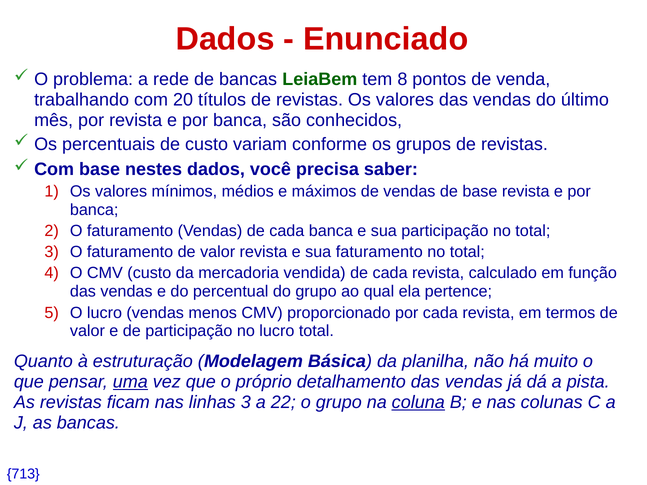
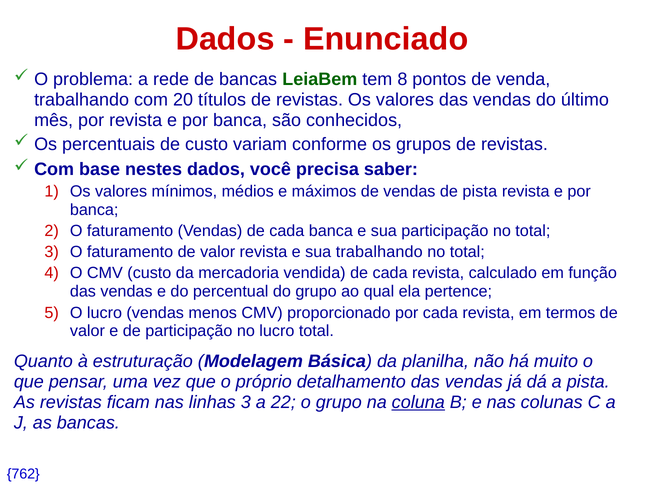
de base: base -> pista (480, 191)
sua faturamento: faturamento -> trabalhando (379, 252)
uma underline: present -> none (130, 382)
713: 713 -> 762 (23, 474)
